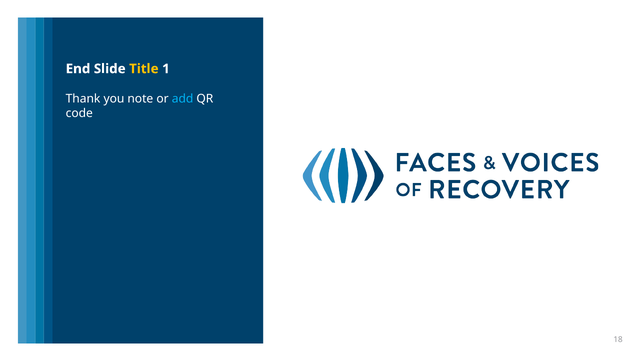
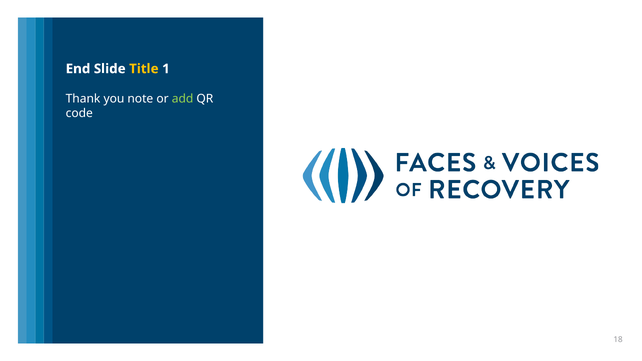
add colour: light blue -> light green (183, 99)
